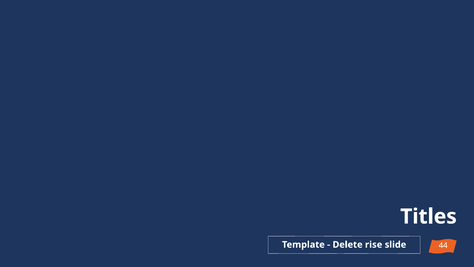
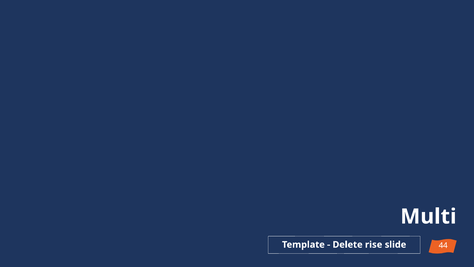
Titles: Titles -> Multi (428, 216)
